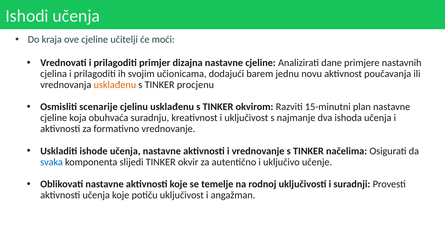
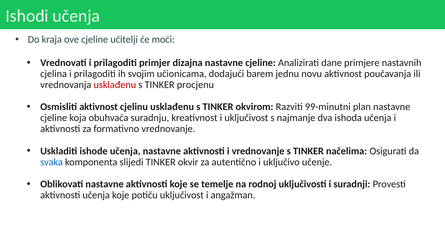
usklađenu colour: orange -> red (115, 85)
Osmisliti scenarije: scenarije -> aktivnost (99, 107)
15-minutni: 15-minutni -> 99-minutni (328, 107)
